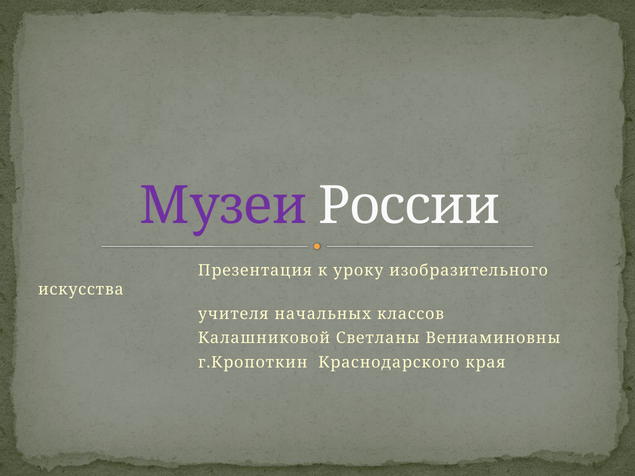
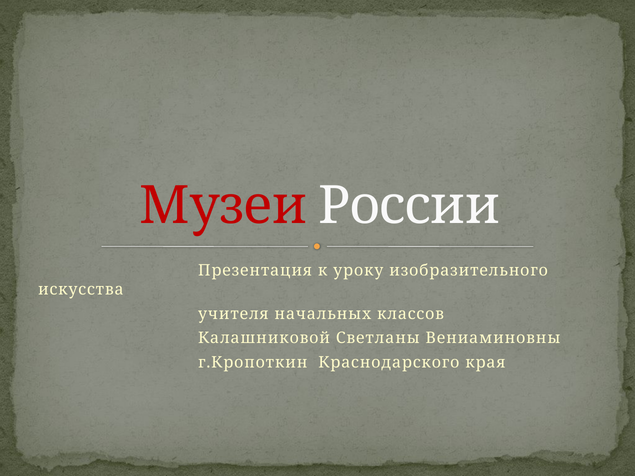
Музеи colour: purple -> red (223, 206)
